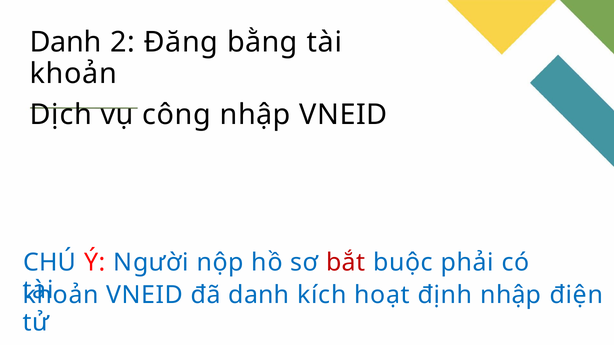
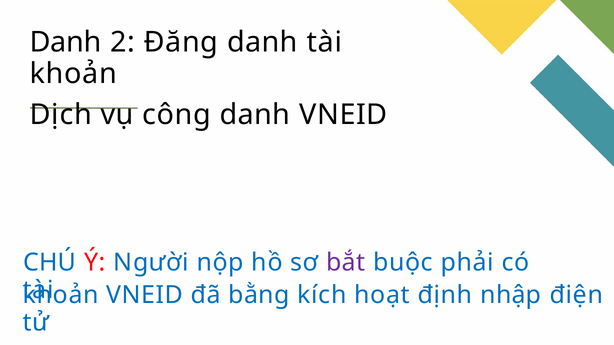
Đăng bằng: bằng -> danh (262, 42)
công nhập: nhập -> danh (255, 115)
bắt colour: red -> purple (346, 263)
đã danh: danh -> bằng (259, 295)
